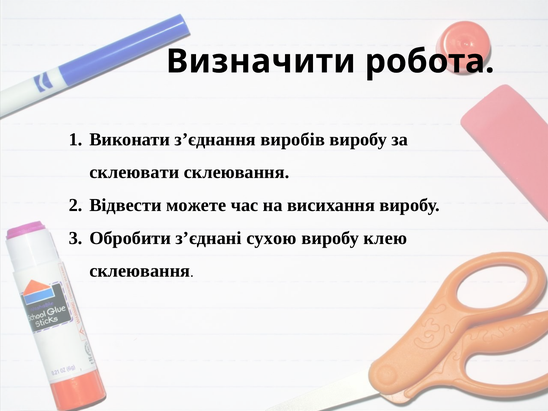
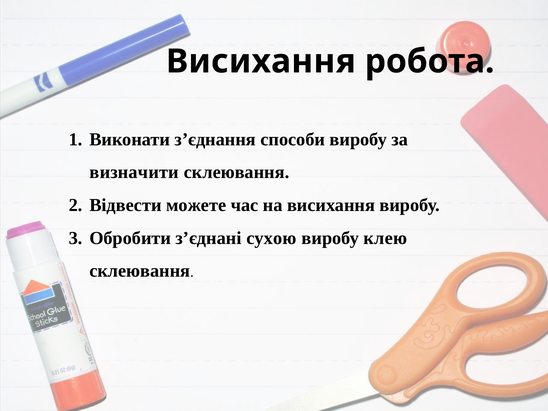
Визначити: Визначити -> Висихання (261, 61)
виробів: виробів -> способи (293, 139)
склеювати: склеювати -> визначити (134, 172)
